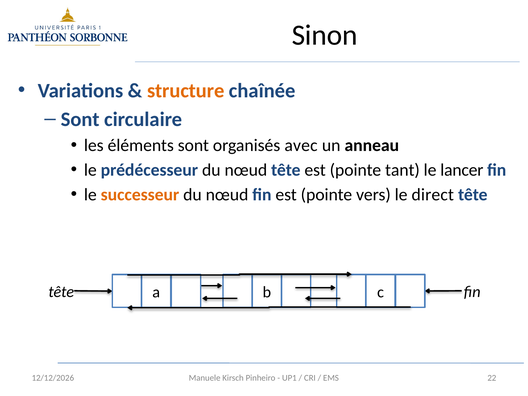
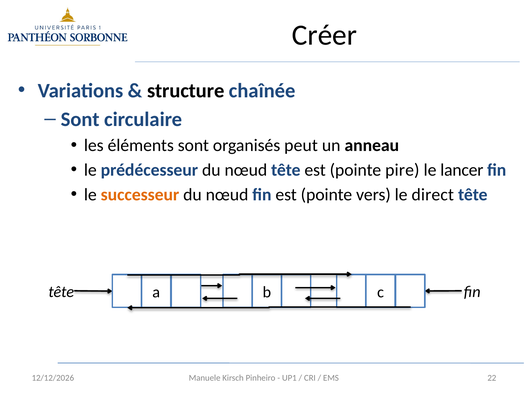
Sinon: Sinon -> Créer (324, 35)
structure colour: orange -> black (186, 91)
avec: avec -> peut (301, 146)
tant: tant -> pire (402, 170)
